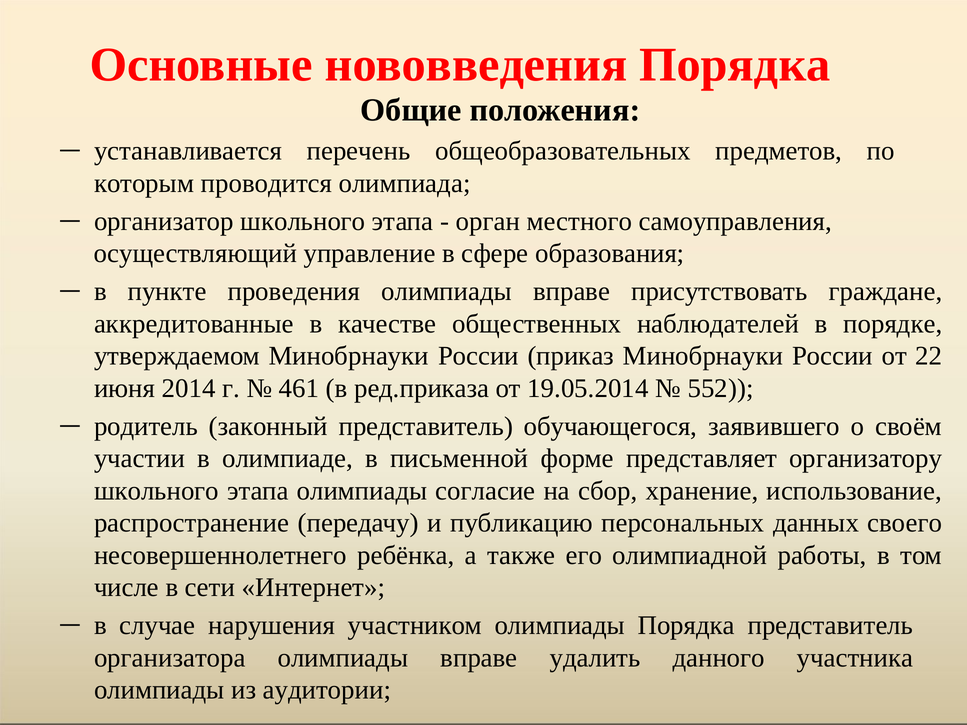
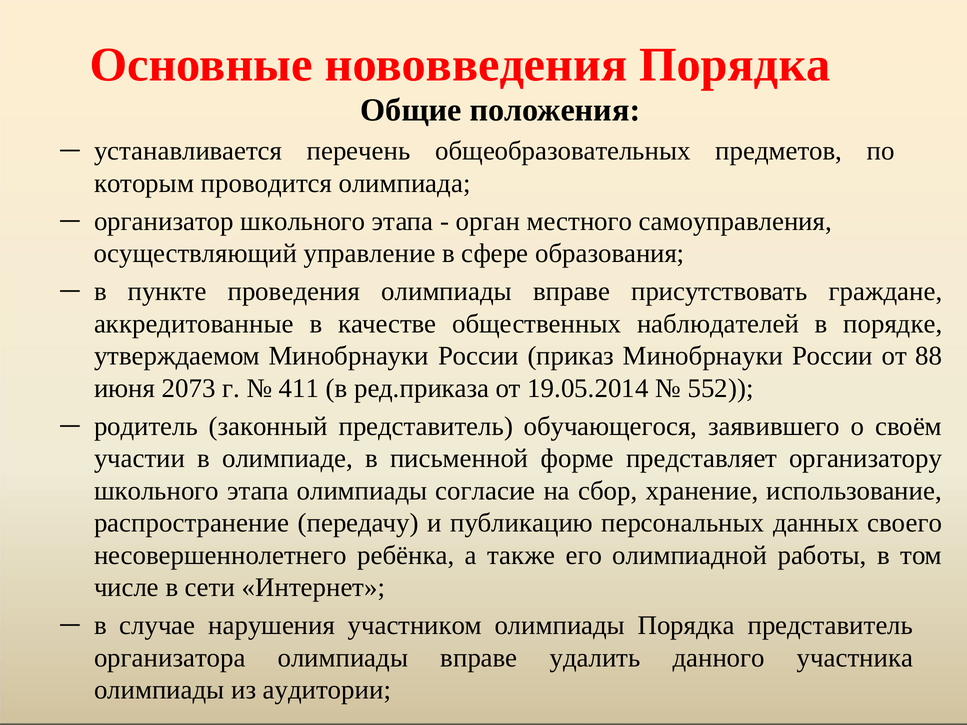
22: 22 -> 88 (929, 356)
2014: 2014 -> 2073 (189, 388)
461: 461 -> 411 (299, 388)
